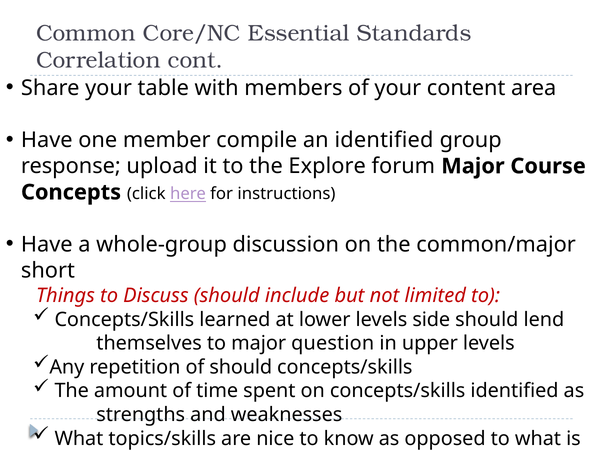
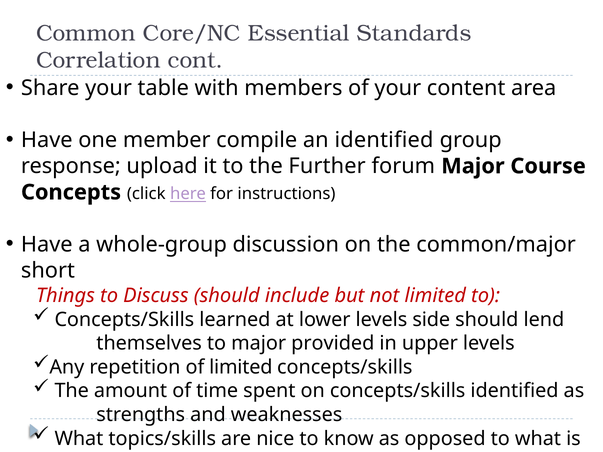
Explore: Explore -> Further (327, 166)
question: question -> provided (333, 343)
of should: should -> limited (241, 367)
